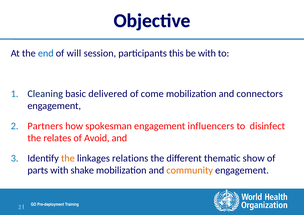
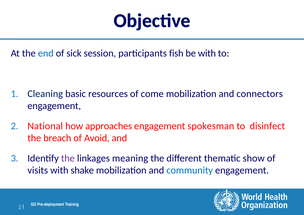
will: will -> sick (74, 53)
this: this -> fish (176, 53)
delivered: delivered -> resources (108, 94)
Partners: Partners -> National (45, 126)
spokesman: spokesman -> approaches (109, 126)
influencers: influencers -> spokesman (211, 126)
relates: relates -> breach (57, 138)
the colour: orange -> purple (68, 158)
relations: relations -> meaning (130, 158)
parts: parts -> visits (38, 170)
community colour: orange -> blue (190, 170)
